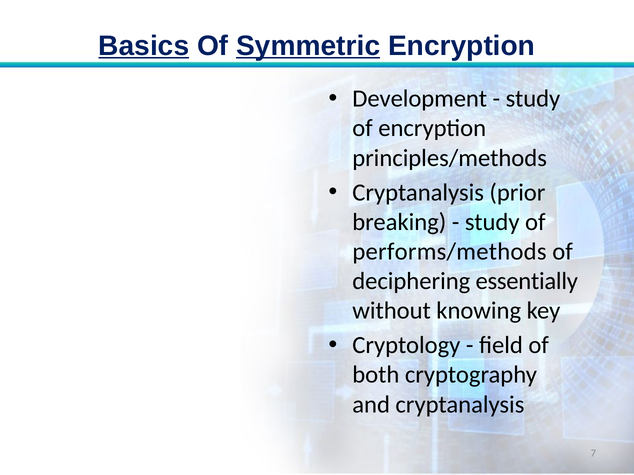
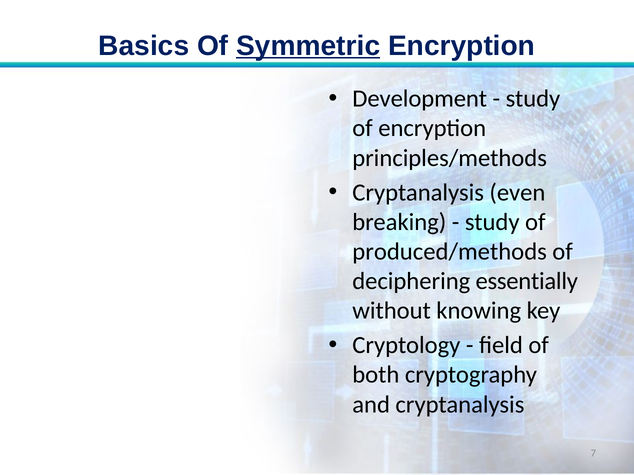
Basics underline: present -> none (144, 46)
prior: prior -> even (517, 193)
performs/methods: performs/methods -> produced/methods (450, 252)
